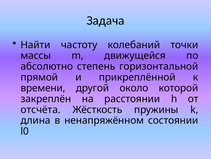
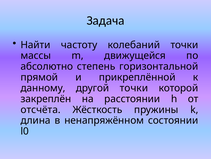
времени: времени -> данному (43, 88)
другой около: около -> точки (134, 88)
